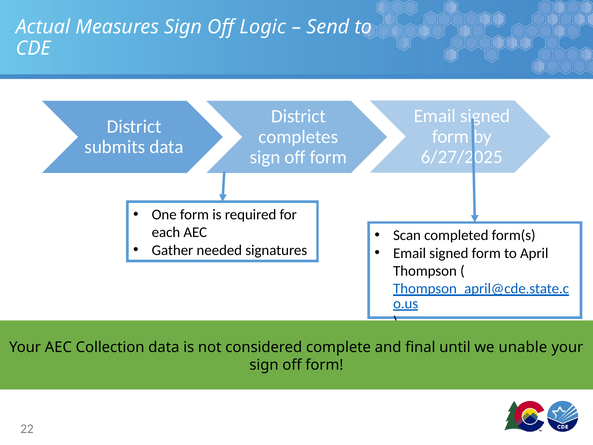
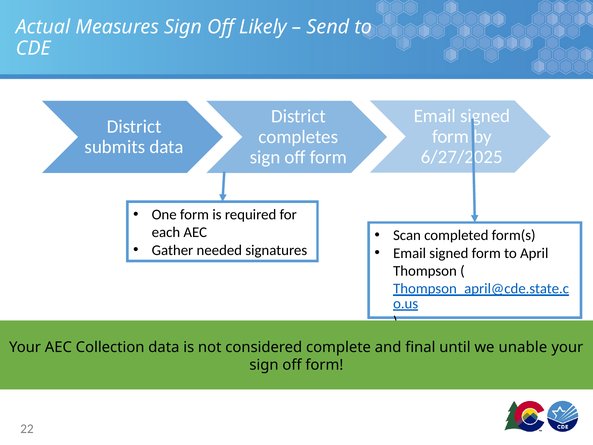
Logic: Logic -> Likely (263, 27)
